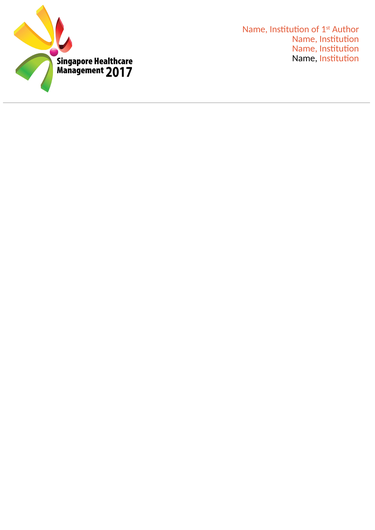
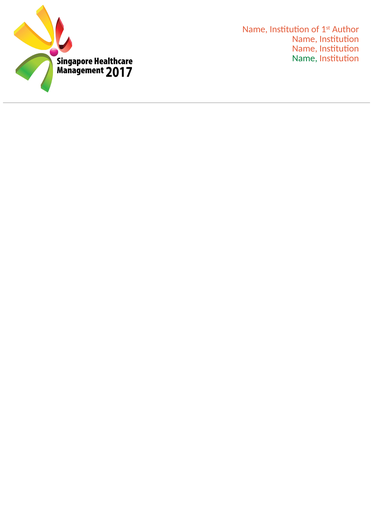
Name colour: black -> green (305, 58)
